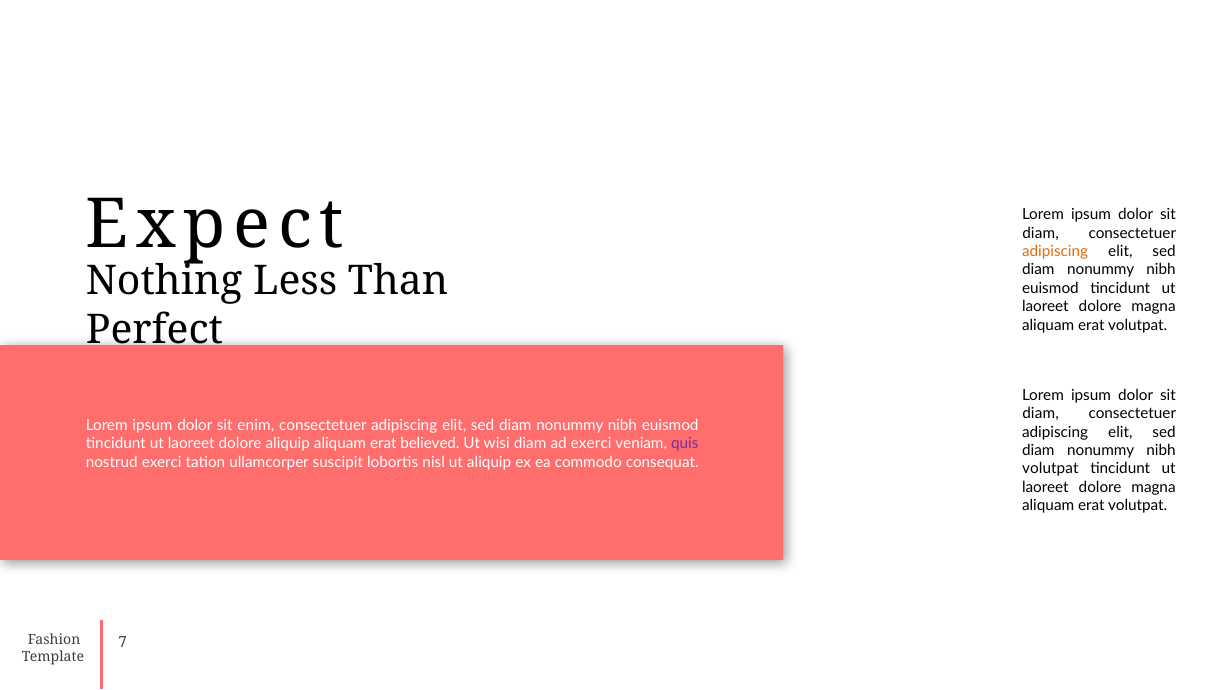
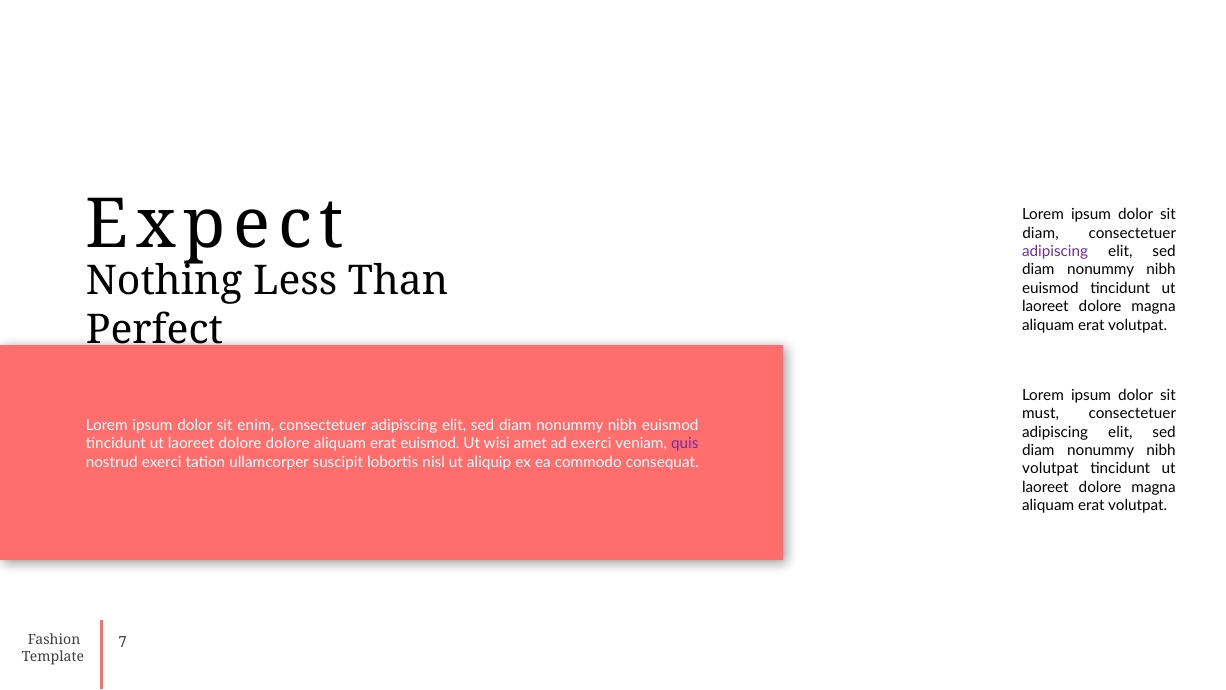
adipiscing colour: orange -> purple (1055, 251)
diam: diam -> must (1041, 413)
dolore aliquip: aliquip -> dolore (288, 444)
erat believed: believed -> euismod (430, 444)
wisi diam: diam -> amet (530, 444)
